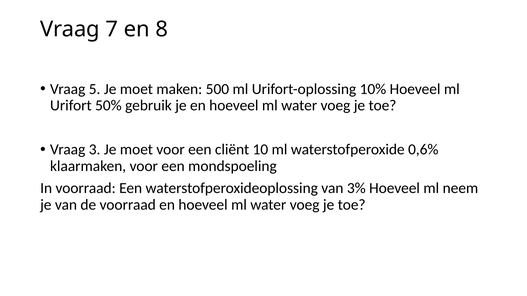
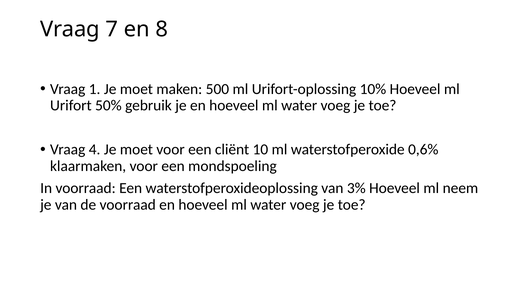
5: 5 -> 1 (95, 89)
3: 3 -> 4 (95, 150)
